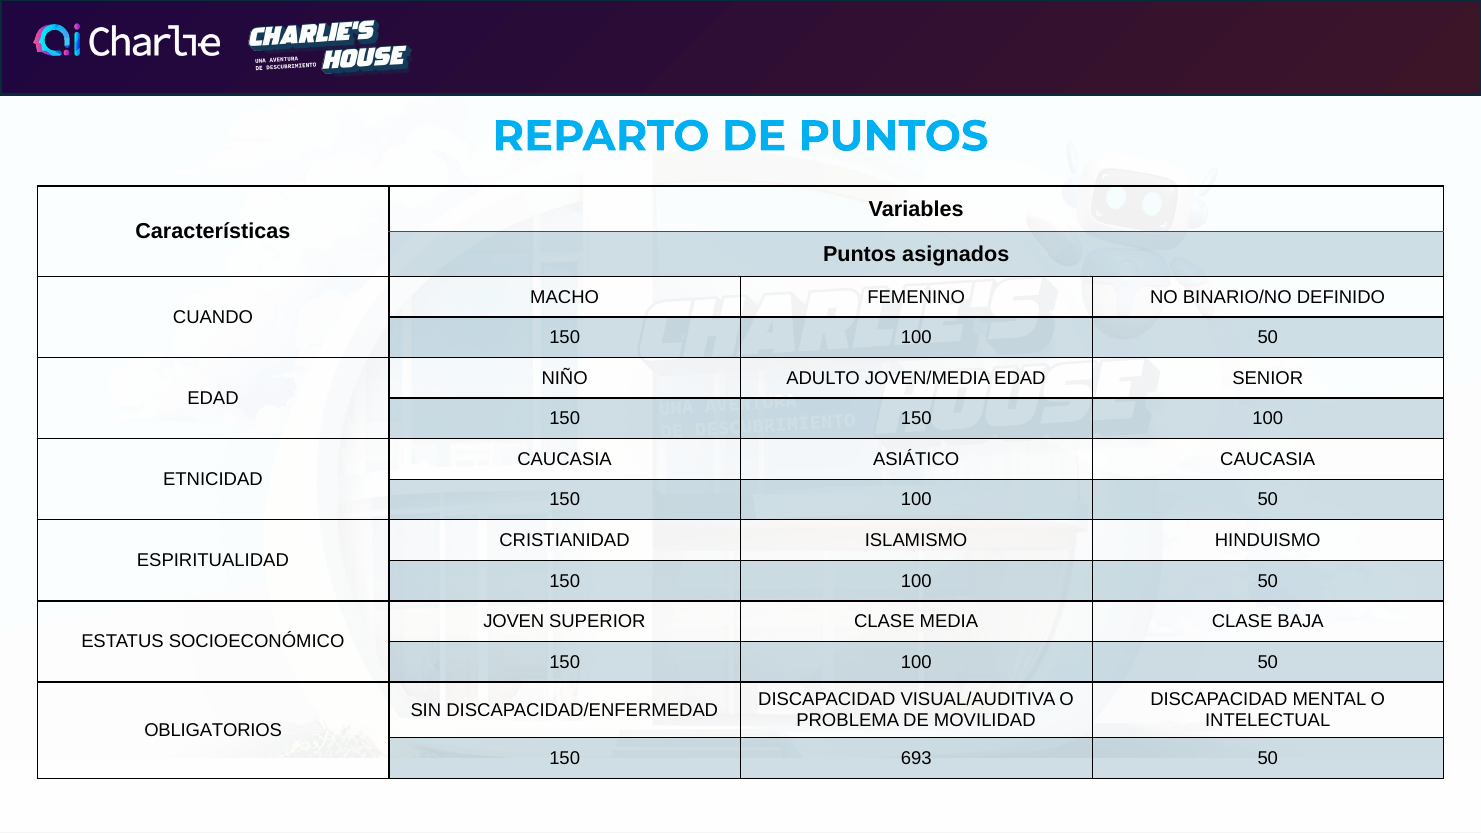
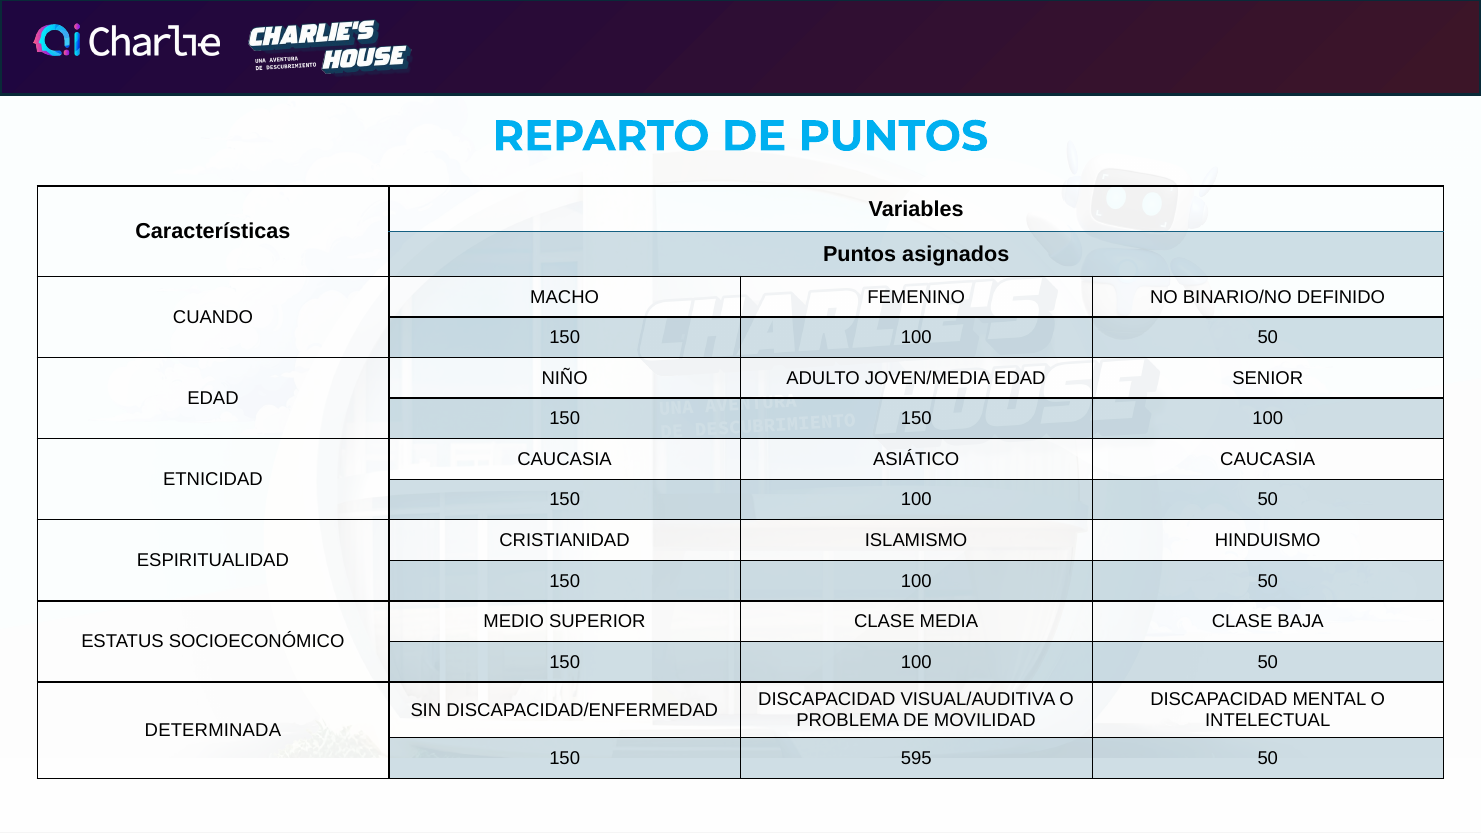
JOVEN: JOVEN -> MEDIO (514, 622)
OBLIGATORIOS: OBLIGATORIOS -> DETERMINADA (213, 731)
693: 693 -> 595 (916, 758)
